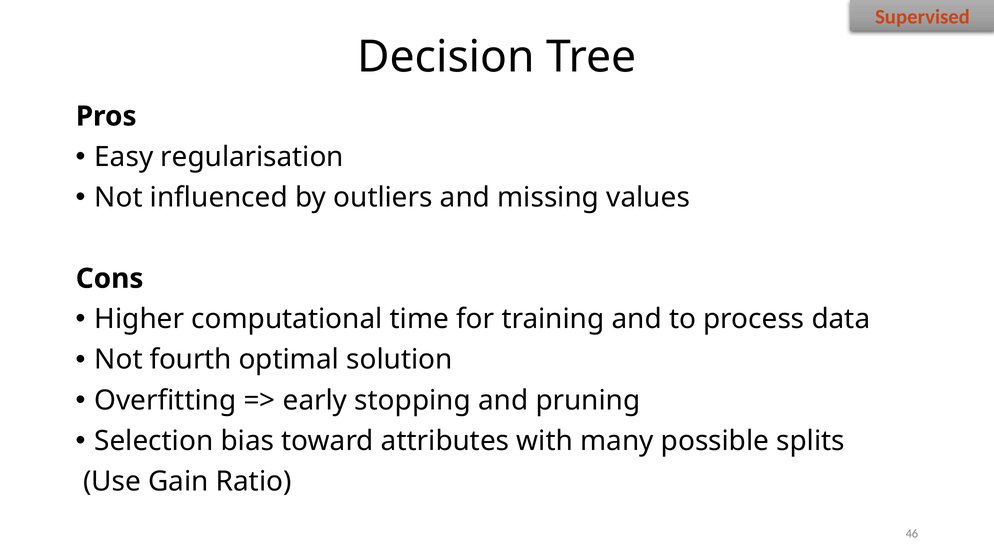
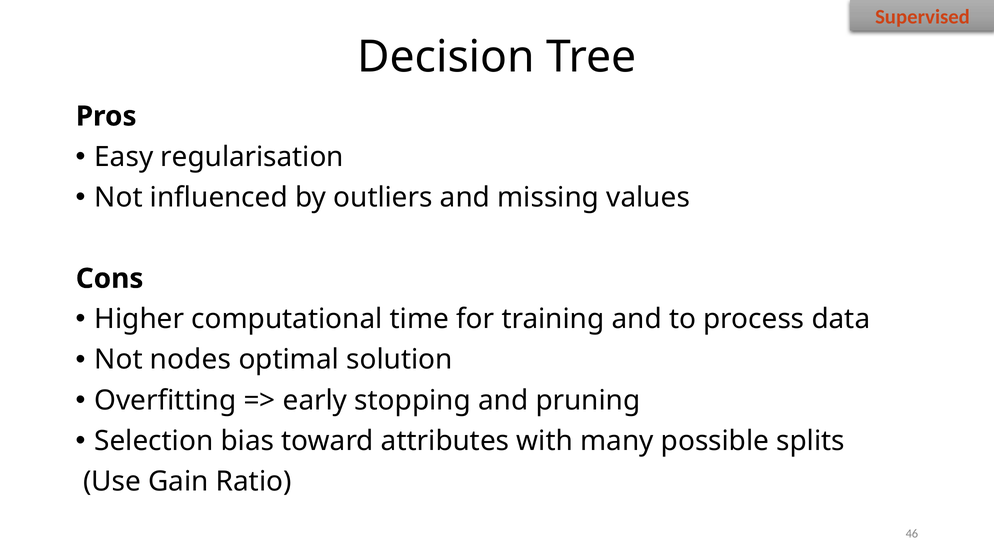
fourth: fourth -> nodes (191, 360)
